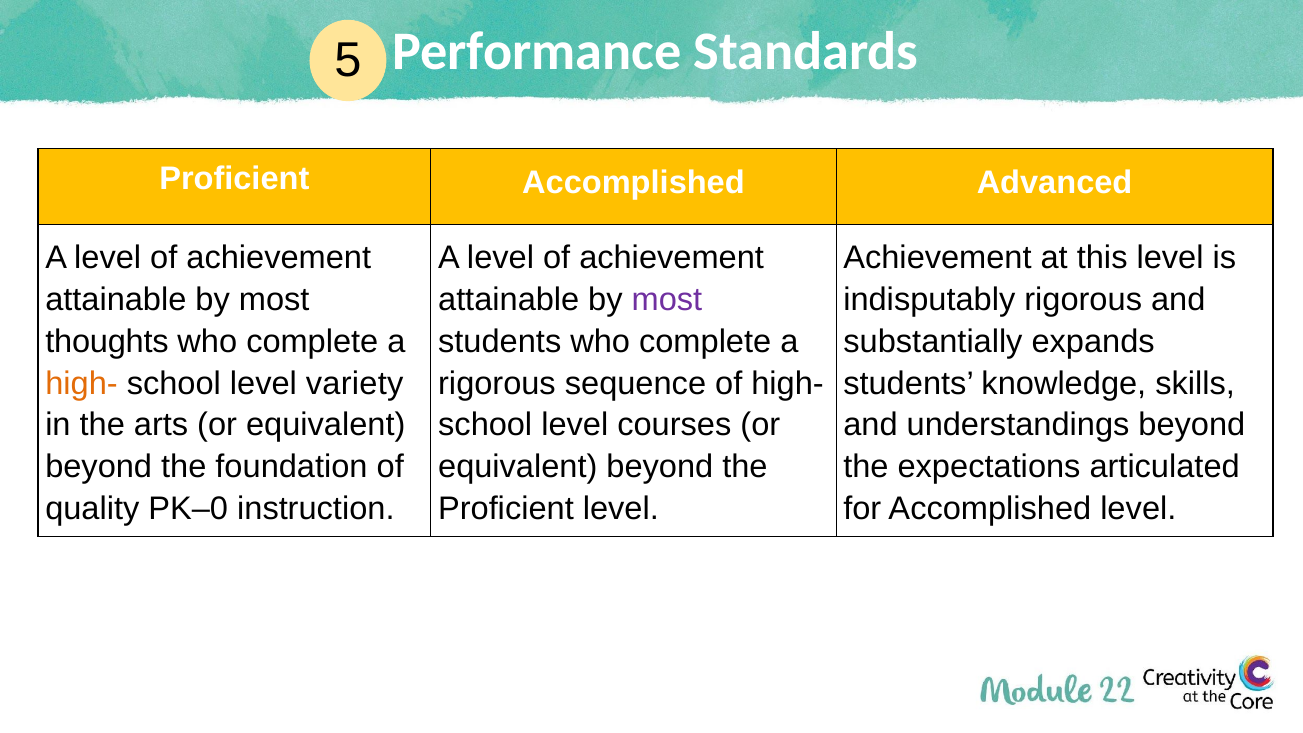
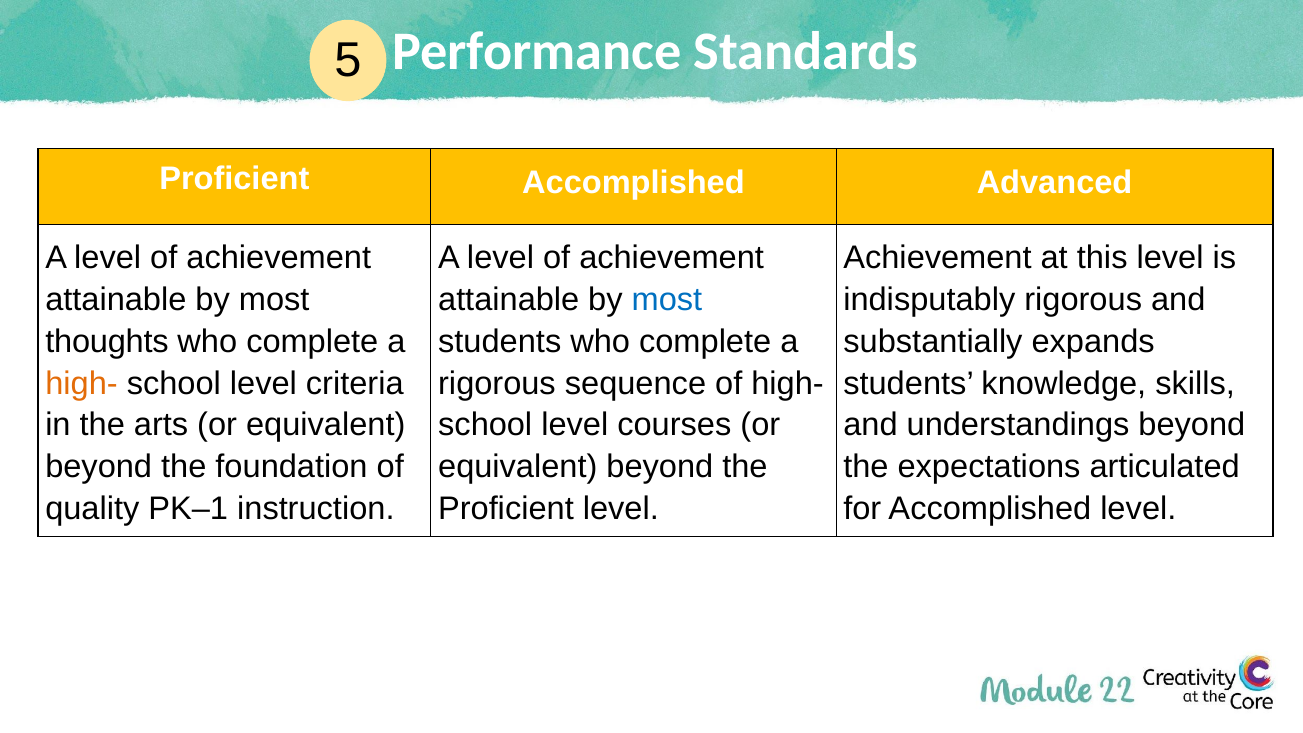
most colour: purple -> blue (667, 300)
variety: variety -> criteria (355, 383)
PK–0: PK–0 -> PK–1 (188, 509)
